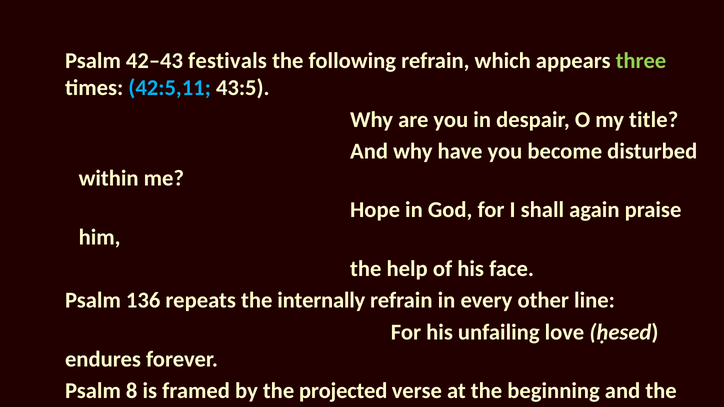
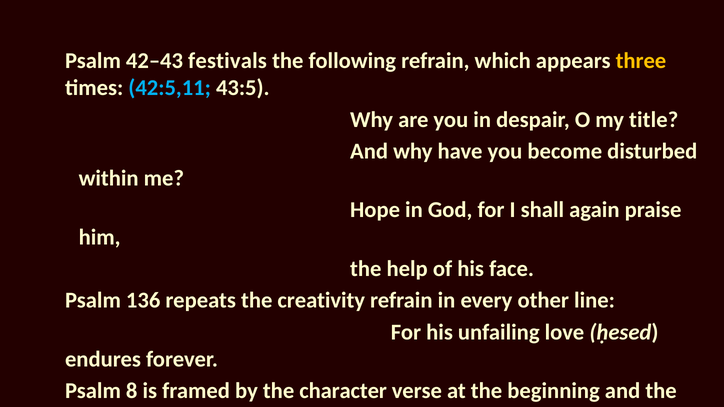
three colour: light green -> yellow (641, 61)
internally: internally -> creativity (321, 301)
projected: projected -> character (343, 391)
